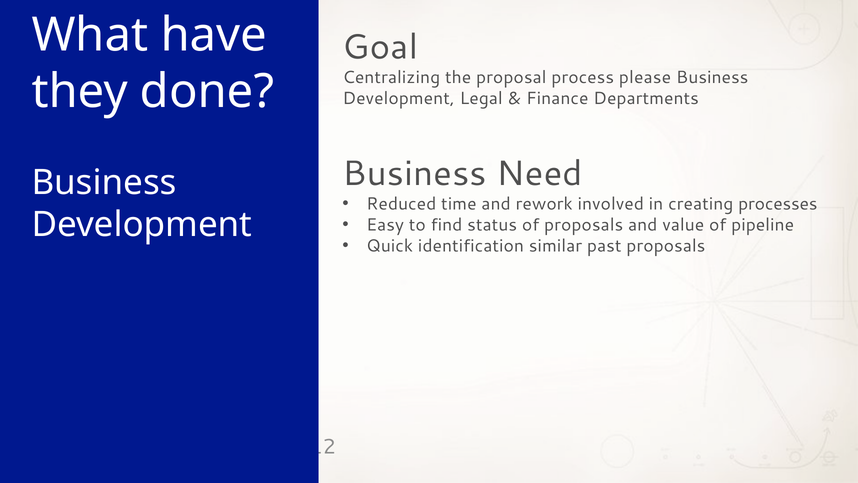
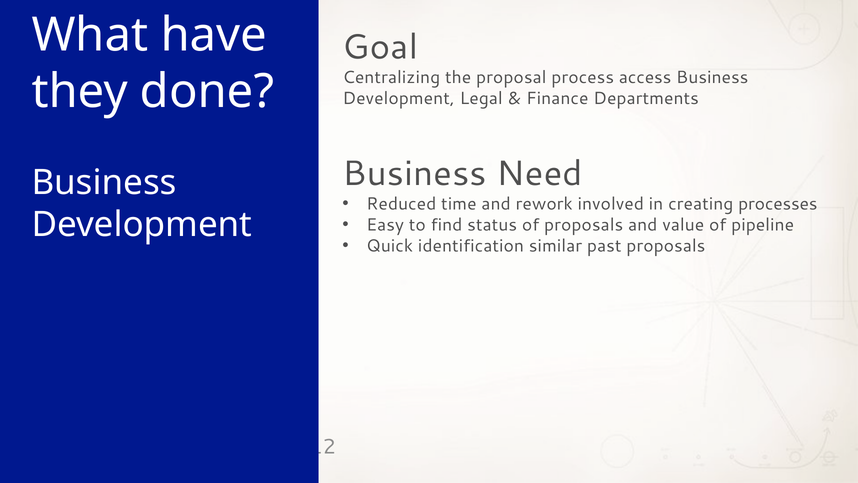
please: please -> access (645, 77)
